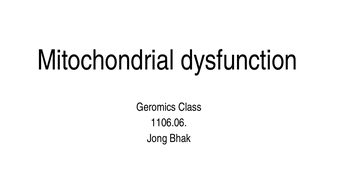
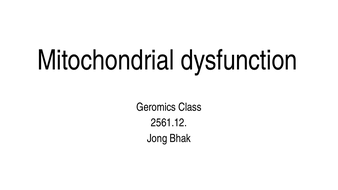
1106.06: 1106.06 -> 2561.12 (169, 123)
